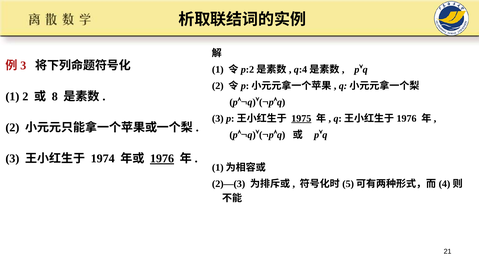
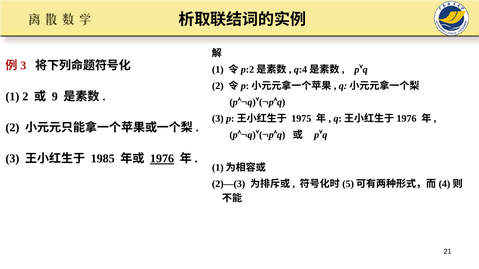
8: 8 -> 9 (55, 97)
1975 underline: present -> none (301, 119)
1974: 1974 -> 1985 (103, 159)
